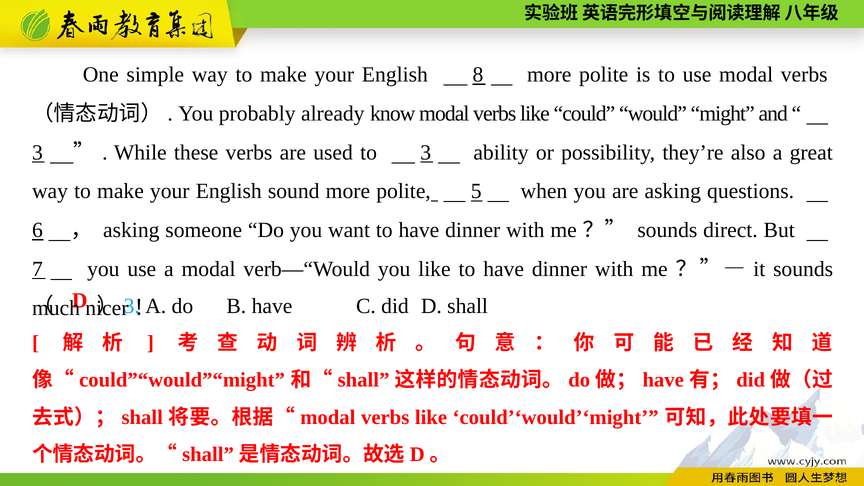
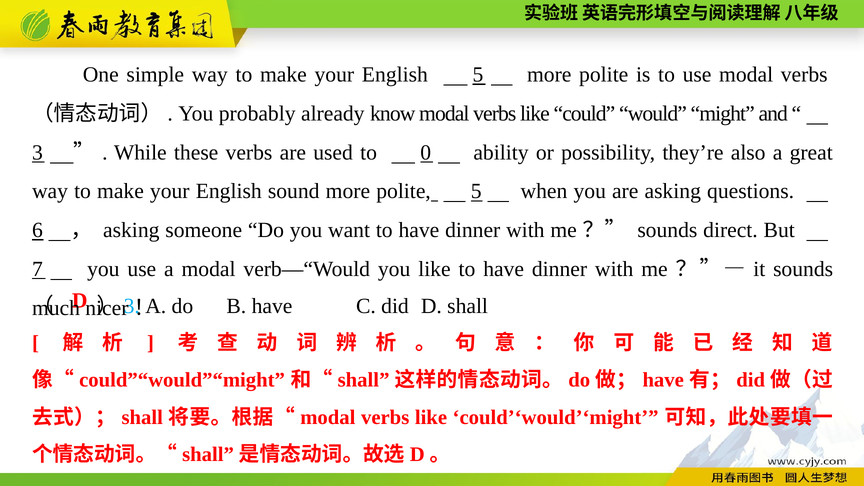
English 8: 8 -> 5 (478, 75)
to 3: 3 -> 0 (426, 152)
